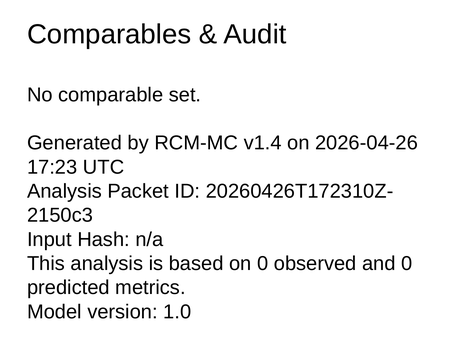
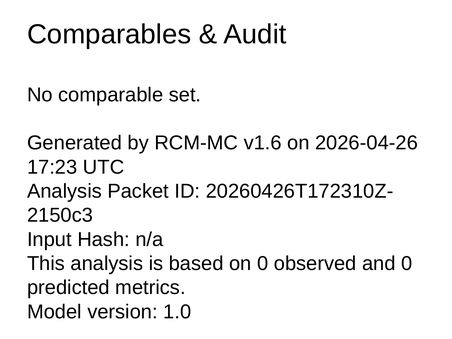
v1.4: v1.4 -> v1.6 (263, 143)
